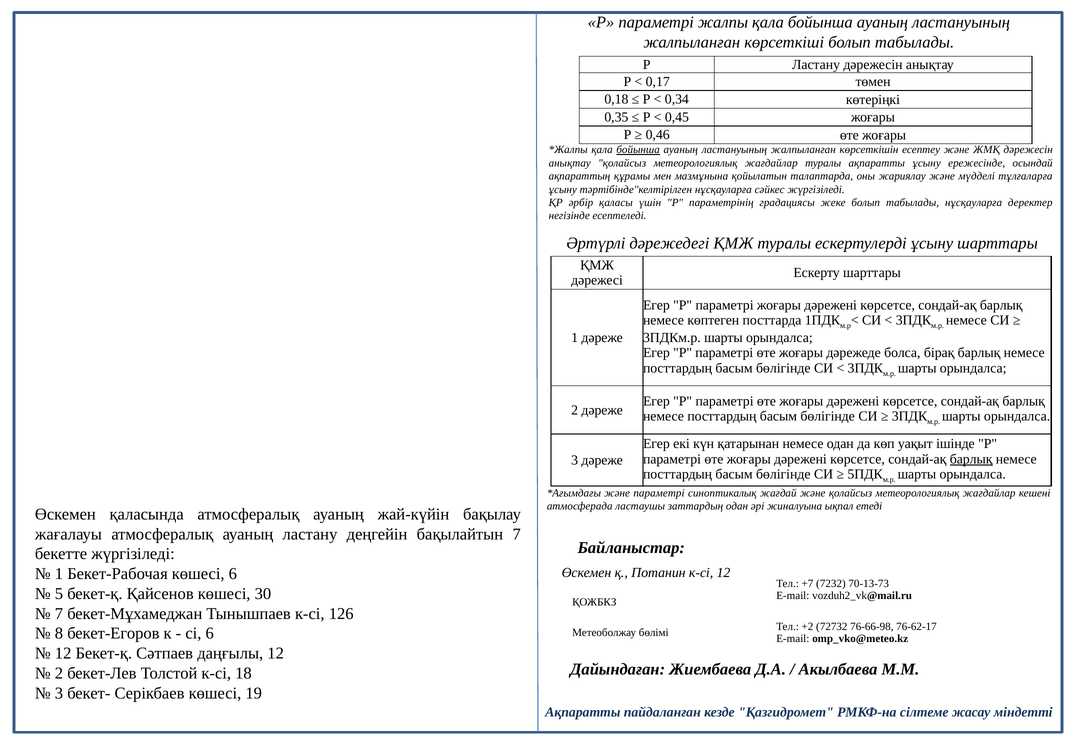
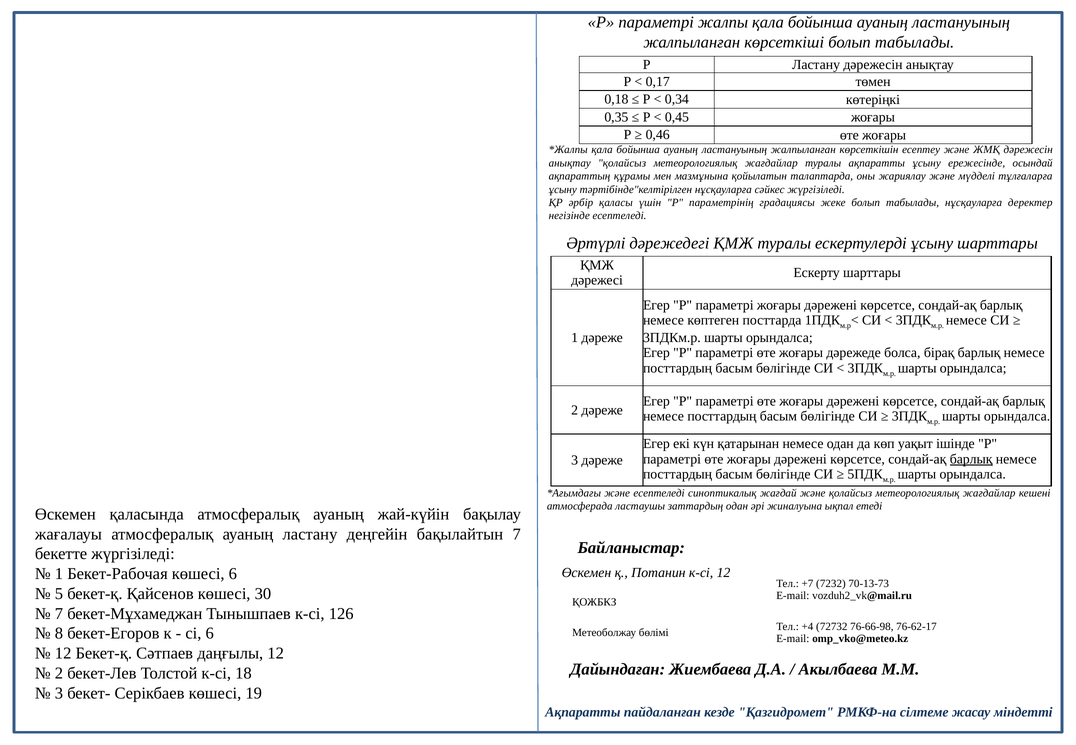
бойынша underline: present -> none (638, 150)
және параметрі: параметрі -> есептеледі (659, 493)
+2: +2 -> +4 (807, 627)
